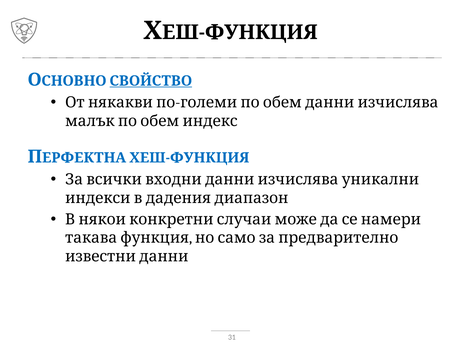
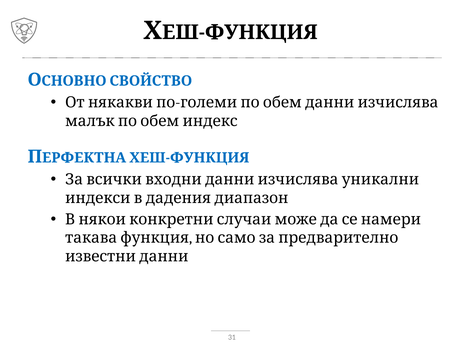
СВОЙСТВО underline: present -> none (151, 81)
